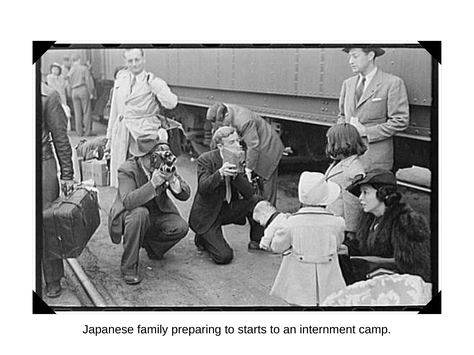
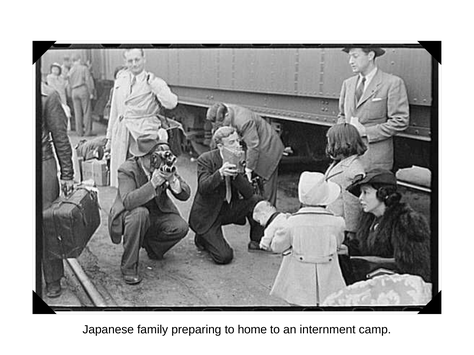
starts: starts -> home (252, 330)
